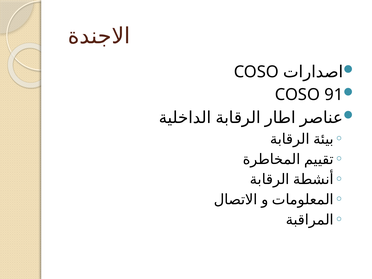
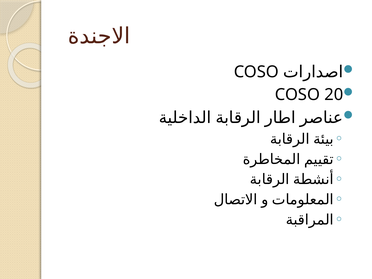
91: 91 -> 20 (334, 95)
